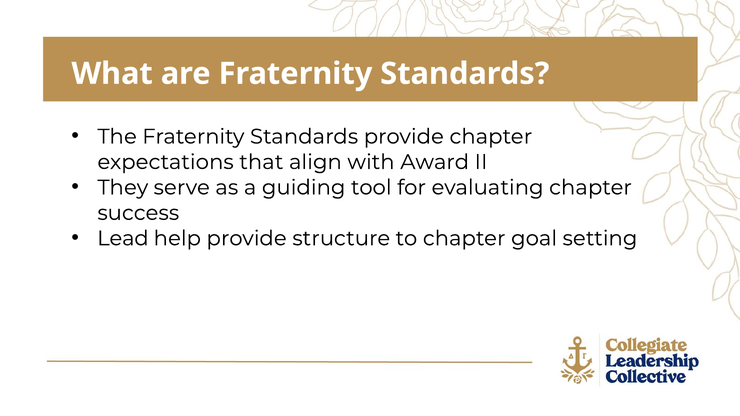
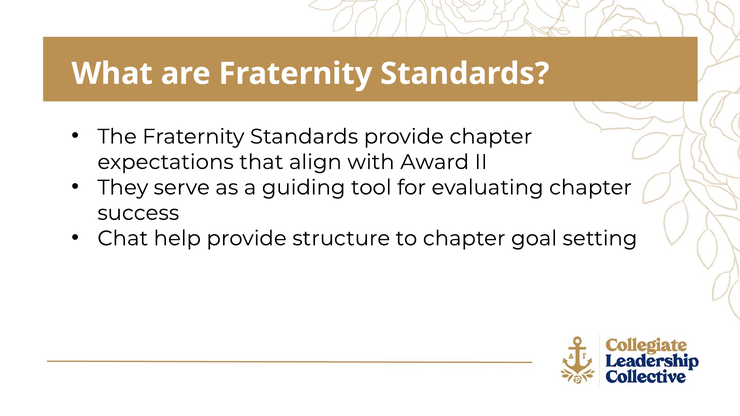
Lead: Lead -> Chat (123, 238)
